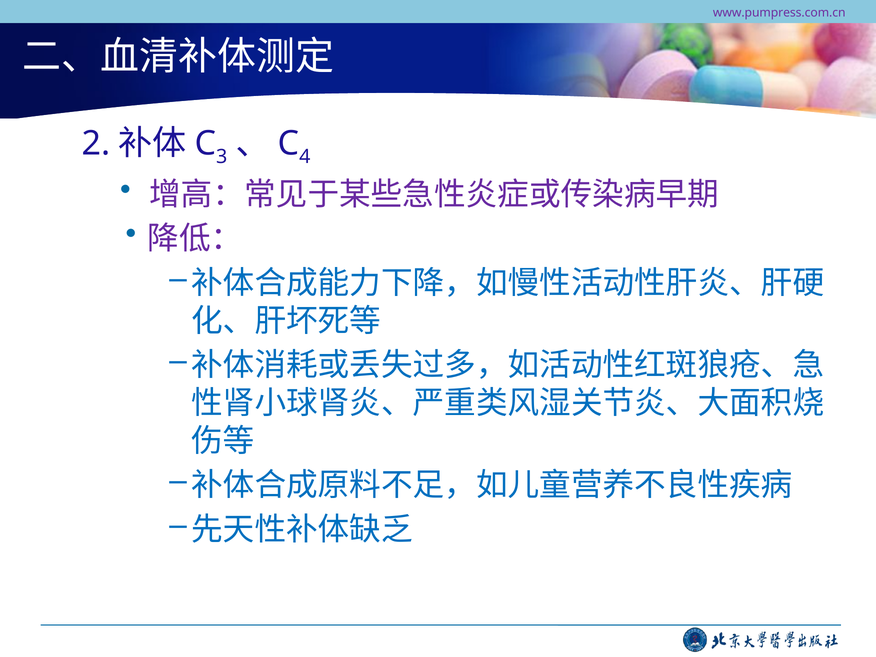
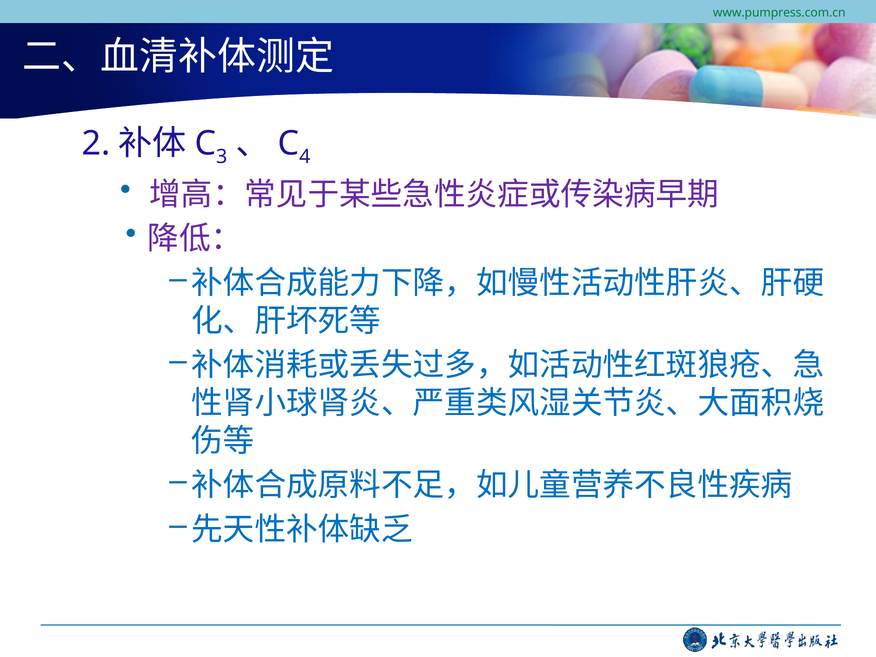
www.pumpress.com.cn colour: purple -> green (779, 13)
